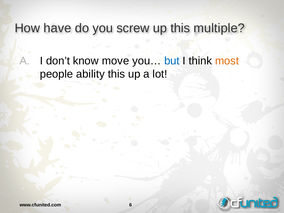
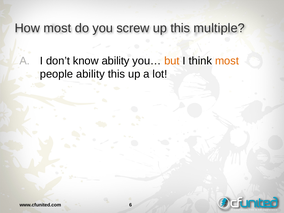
How have: have -> most (57, 28)
know move: move -> ability (116, 61)
but colour: blue -> orange (172, 61)
